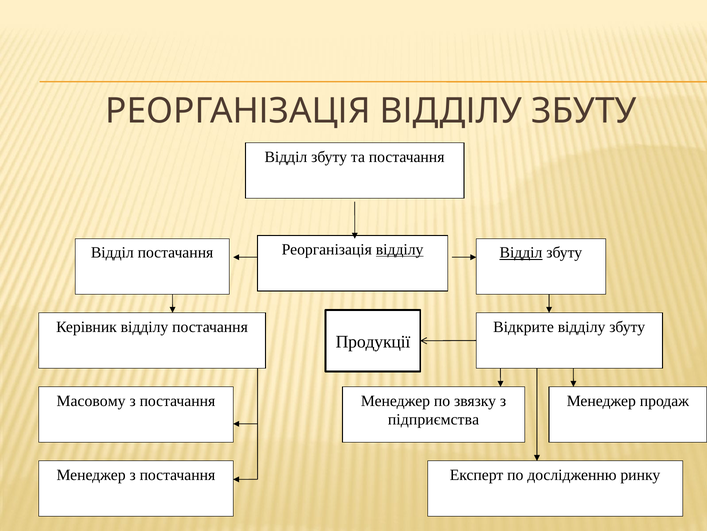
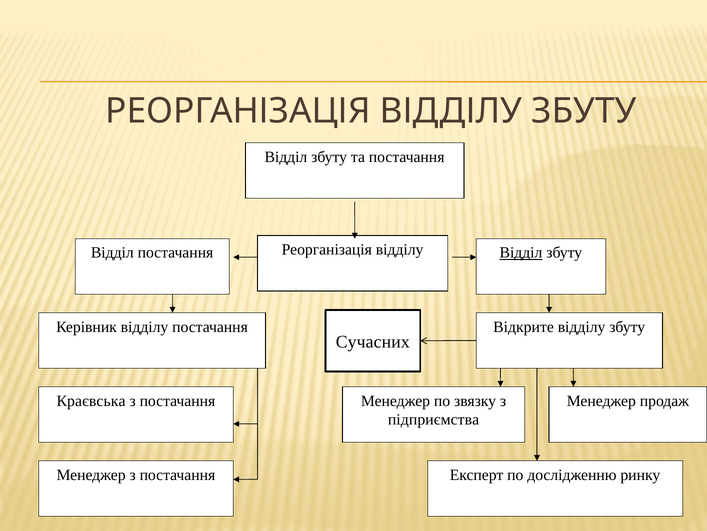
відділу underline: present -> none (400, 249)
Продукції: Продукції -> Сучасних (373, 341)
Масовому: Масовому -> Краєвська (91, 400)
